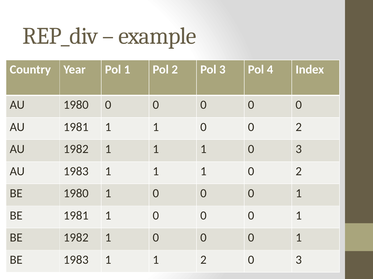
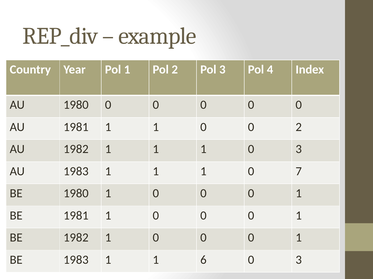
1 0 2: 2 -> 7 (299, 172)
1 2: 2 -> 6 (203, 260)
